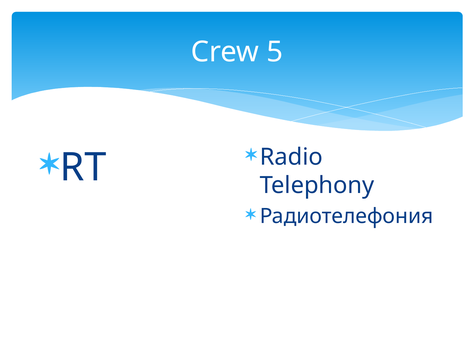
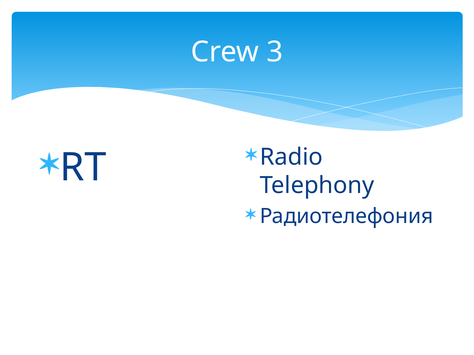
5: 5 -> 3 (275, 52)
